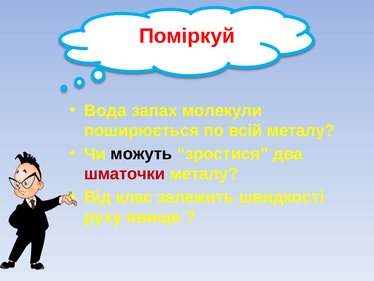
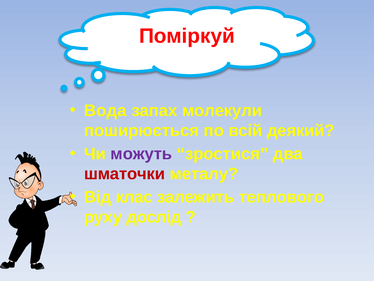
всій металу: металу -> деякий (301, 130)
можуть colour: black -> purple (141, 154)
швидкості: швидкості -> теплового (281, 197)
явище: явище -> дослід (154, 217)
